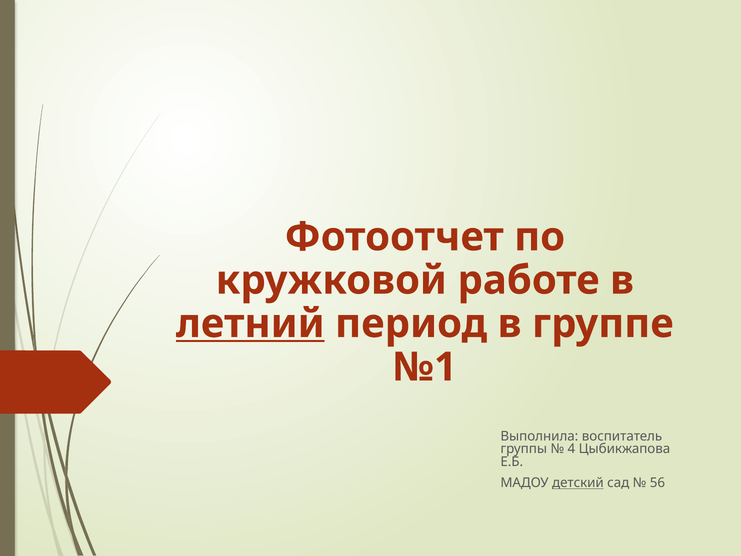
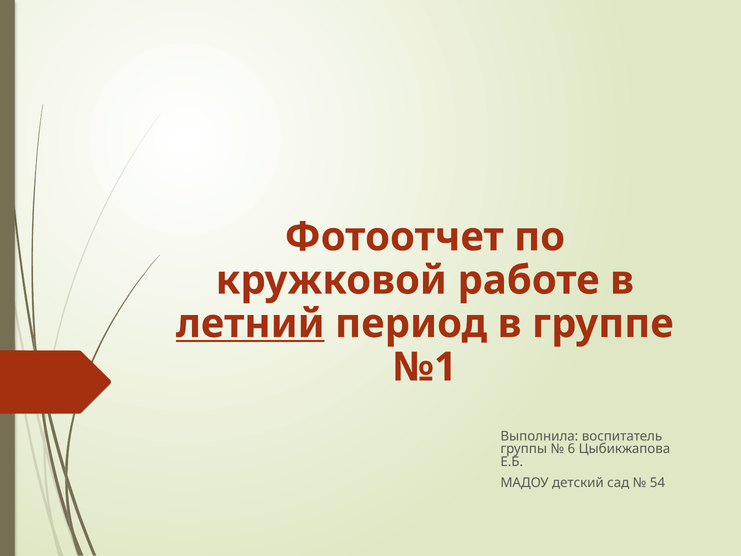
4: 4 -> 6 (571, 449)
детский underline: present -> none (578, 483)
56: 56 -> 54 (657, 483)
